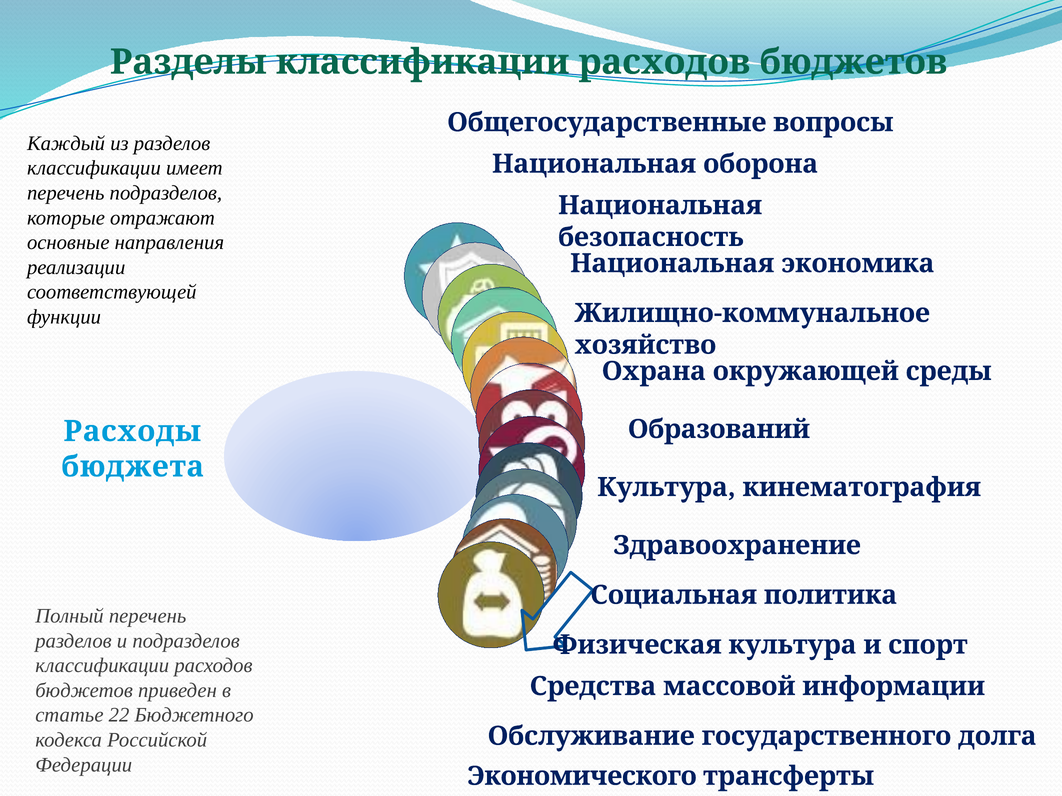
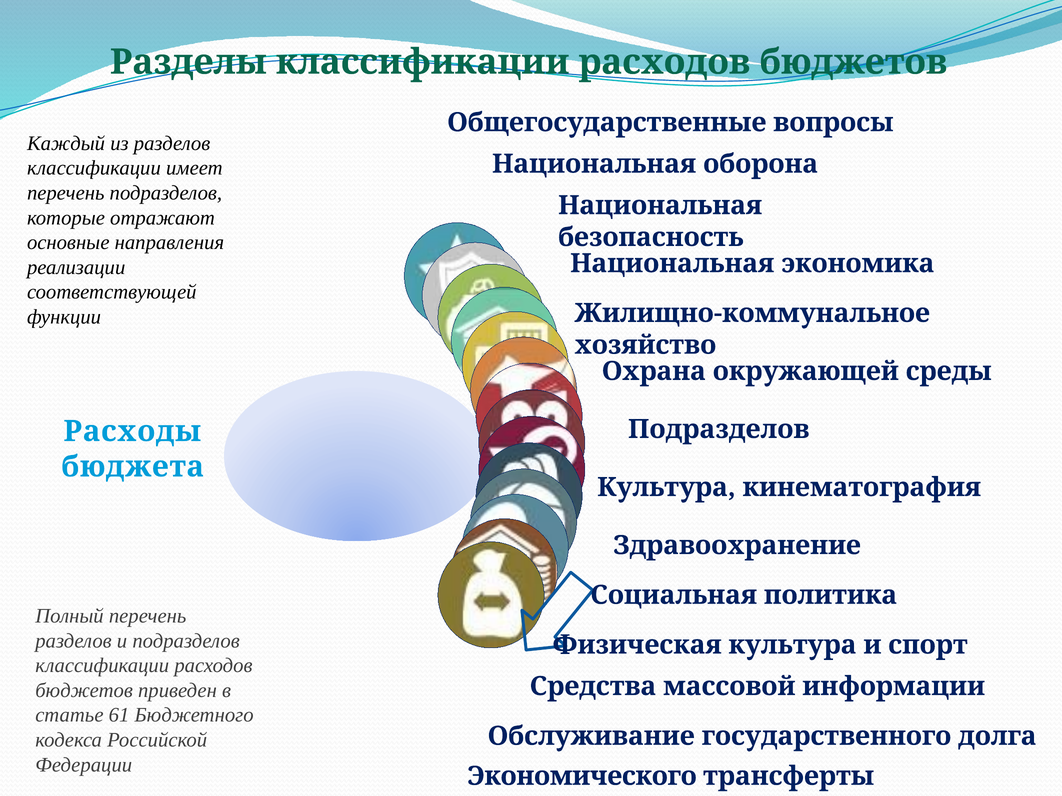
Образований: Образований -> Подразделов (719, 430)
22: 22 -> 61 (119, 716)
